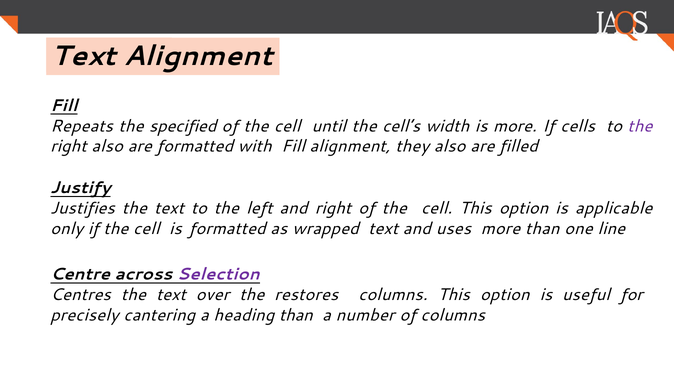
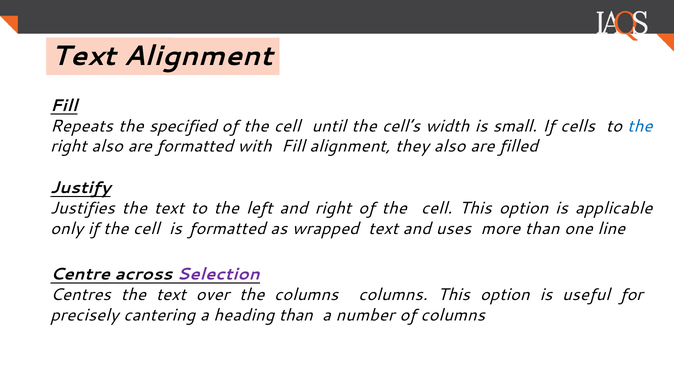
is more: more -> small (515, 126)
the colour: purple -> blue (640, 126)
the restores: restores -> columns (306, 295)
